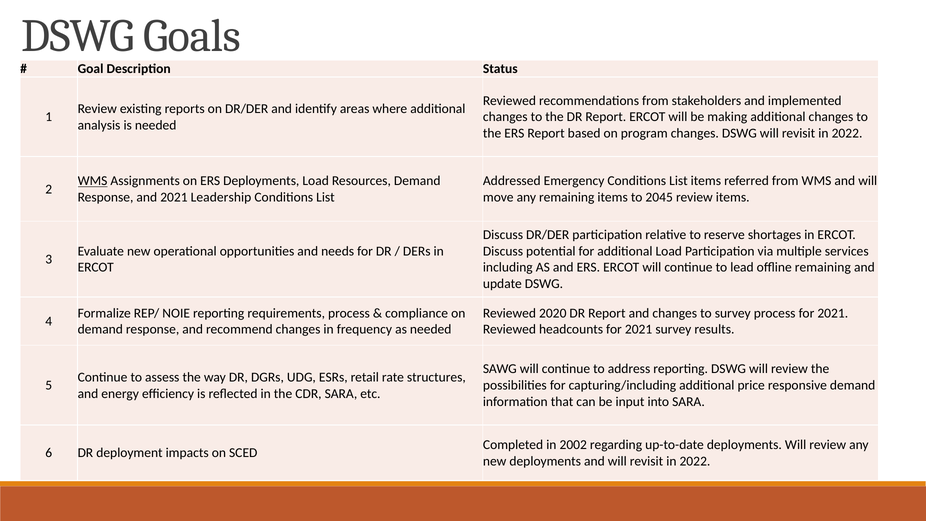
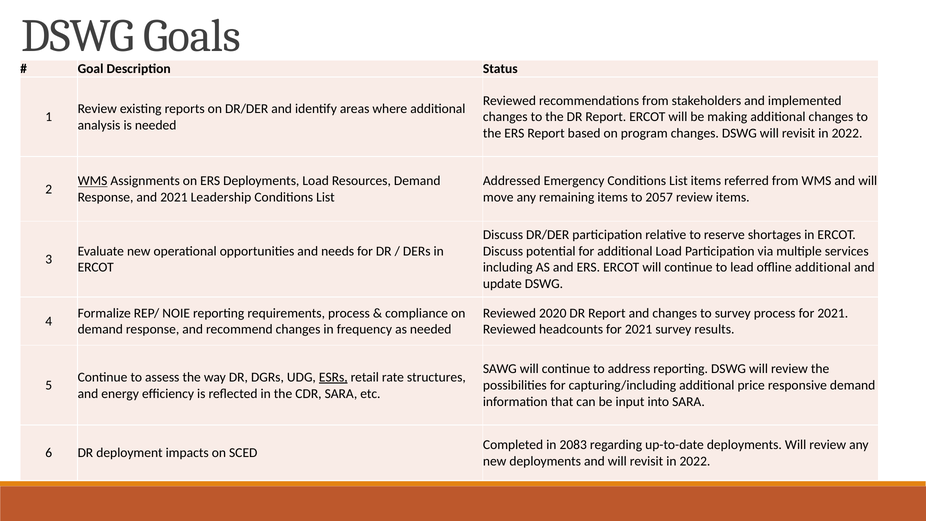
2045: 2045 -> 2057 (659, 197)
offline remaining: remaining -> additional (823, 267)
ESRs underline: none -> present (333, 377)
2002: 2002 -> 2083 (573, 445)
